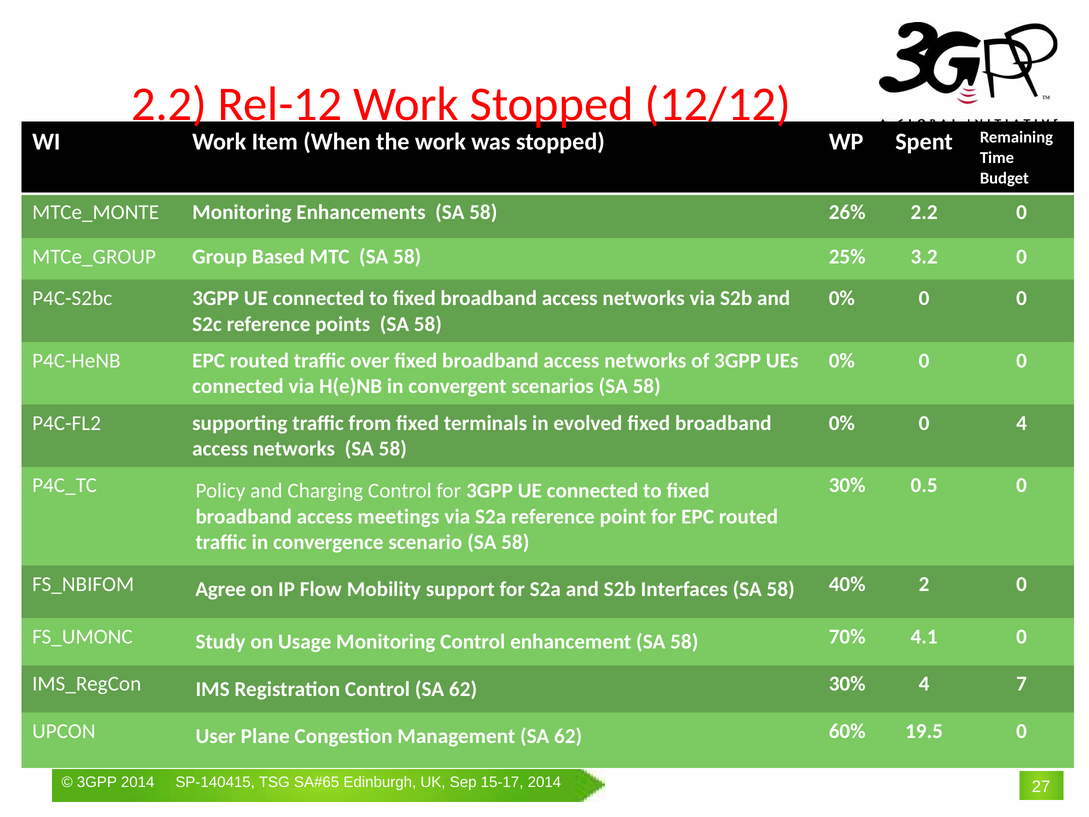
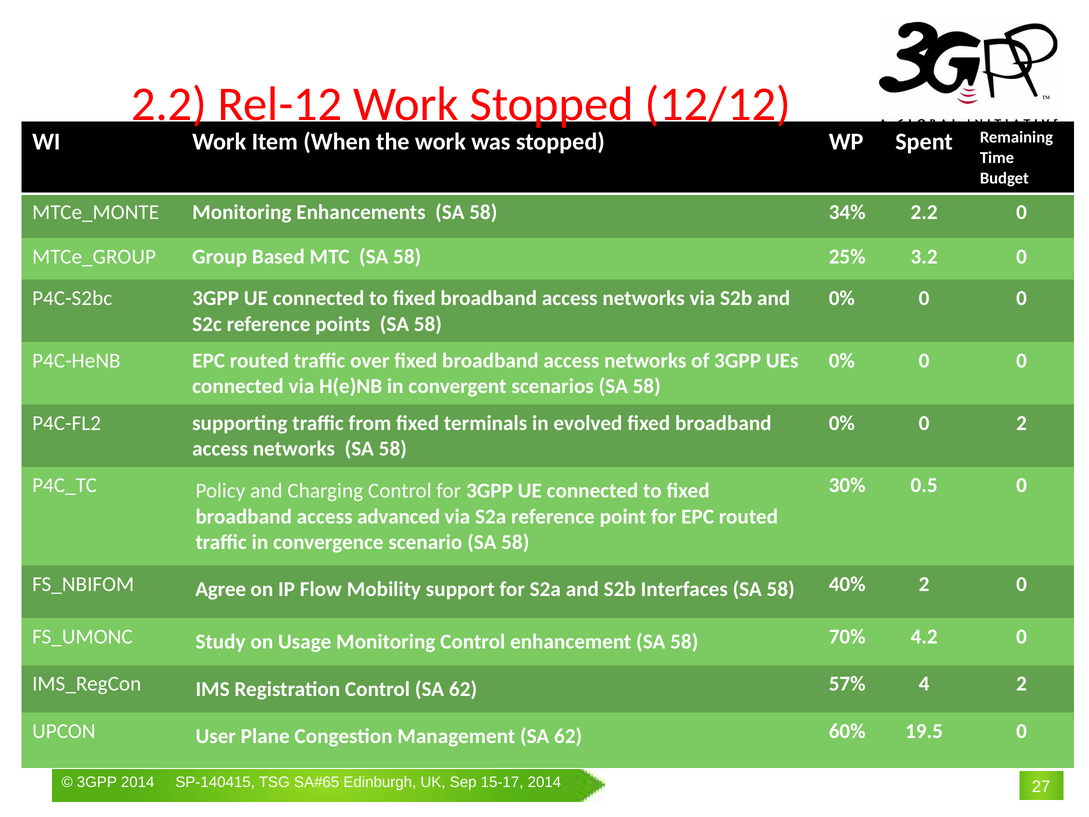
26%: 26% -> 34% (847, 212)
0 4: 4 -> 2 (1022, 423)
meetings: meetings -> advanced (399, 516)
4.1: 4.1 -> 4.2 (924, 637)
62 30%: 30% -> 57% (847, 684)
4 7: 7 -> 2 (1022, 684)
